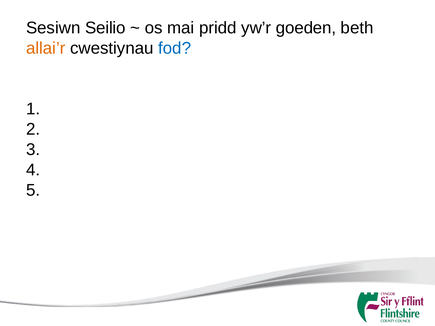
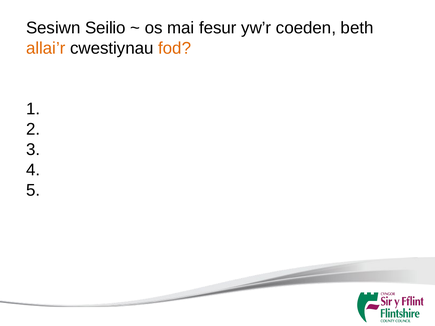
pridd: pridd -> fesur (218, 28)
goeden: goeden -> coeden (306, 28)
fod colour: blue -> orange (175, 48)
